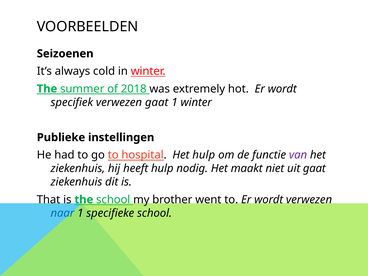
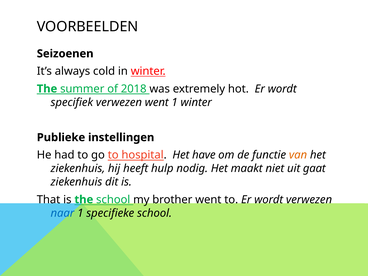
verwezen gaat: gaat -> went (157, 102)
Het hulp: hulp -> have (204, 155)
van colour: purple -> orange (298, 155)
